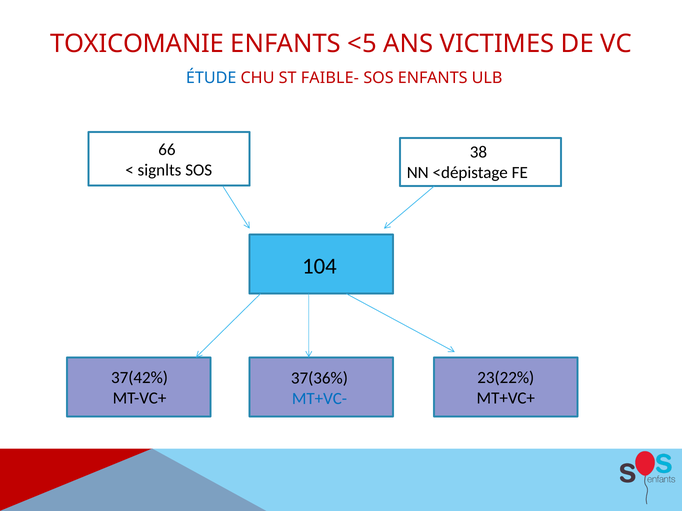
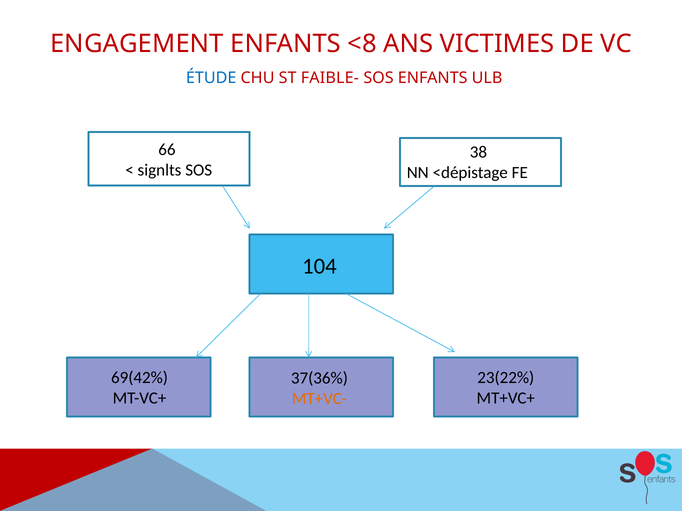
TOXICOMANIE: TOXICOMANIE -> ENGAGEMENT (137, 44)
<5: <5 -> <8 (362, 44)
37(42%: 37(42% -> 69(42% (140, 378)
MT+VC- colour: blue -> orange (320, 399)
